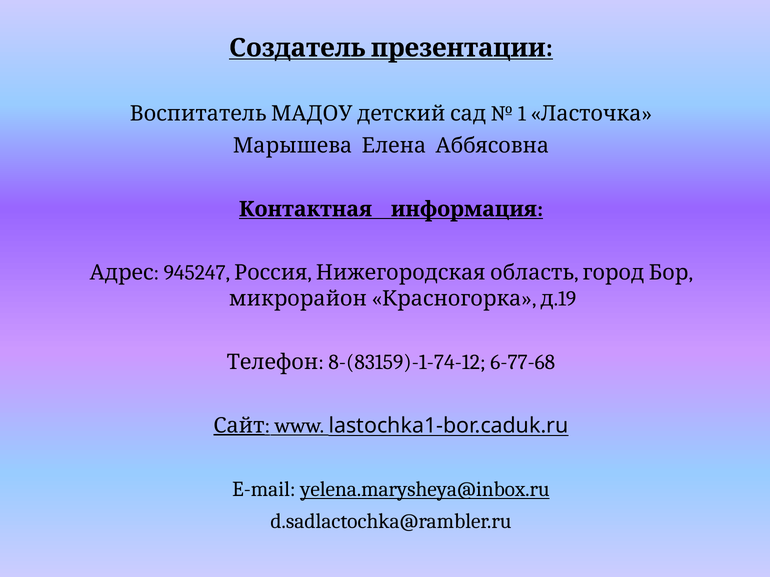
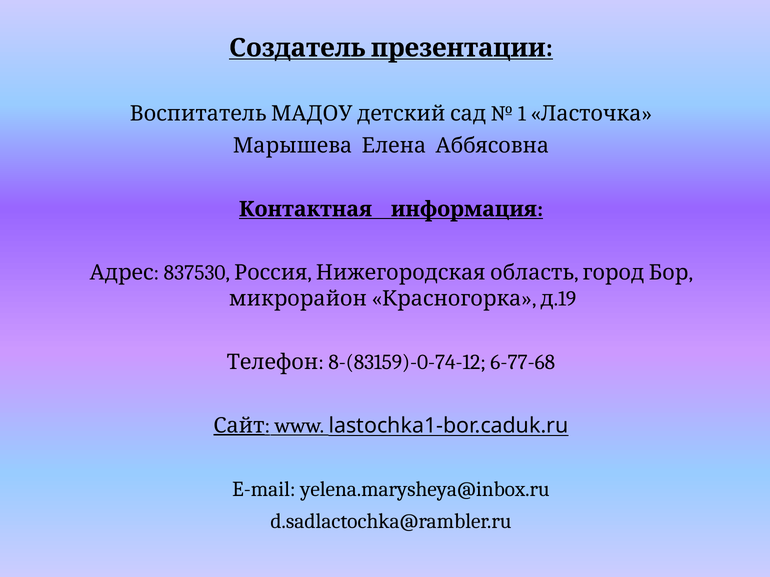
945247: 945247 -> 837530 (197, 273)
8-(83159)-1-74-12: 8-(83159)-1-74-12 -> 8-(83159)-0-74-12 (407, 362)
yelena.marysheya@inbox.ru underline: present -> none (425, 490)
